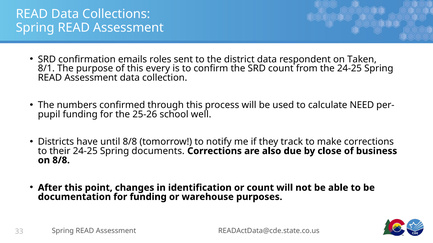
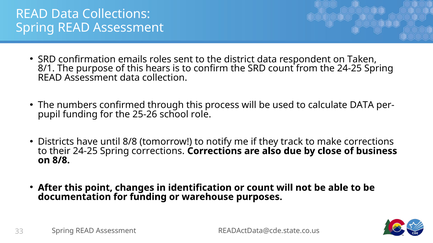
every: every -> hears (158, 69)
calculate NEED: NEED -> DATA (362, 105)
well: well -> role (201, 115)
Spring documents: documents -> corrections (158, 151)
